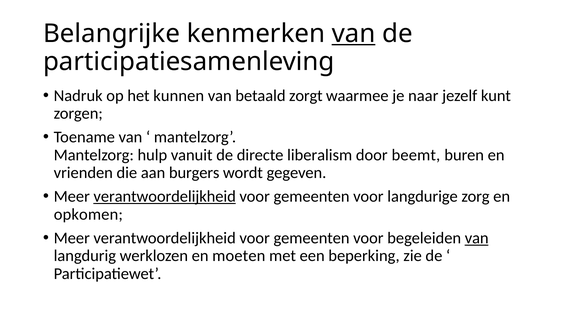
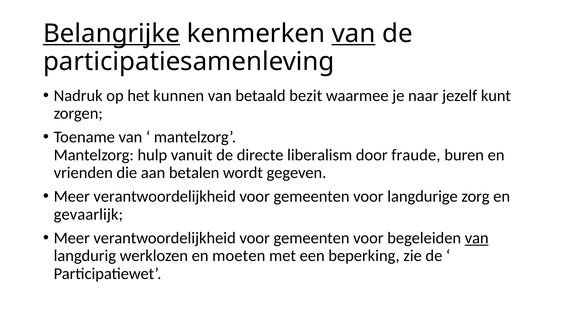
Belangrijke underline: none -> present (112, 33)
zorgt: zorgt -> bezit (306, 96)
beemt: beemt -> fraude (416, 155)
burgers: burgers -> betalen (194, 173)
verantwoordelijkheid underline: present -> none (165, 196)
opkomen: opkomen -> gevaarlijk (88, 214)
